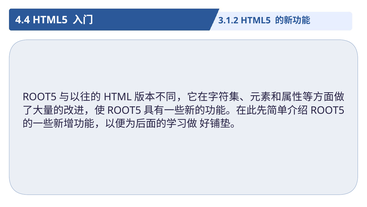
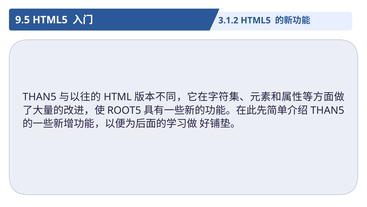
4.4: 4.4 -> 9.5 (23, 20)
ROOT5: ROOT5 -> THAN5 (40, 97)
ROOT5: ROOT5 -> THAN5 (327, 110)
